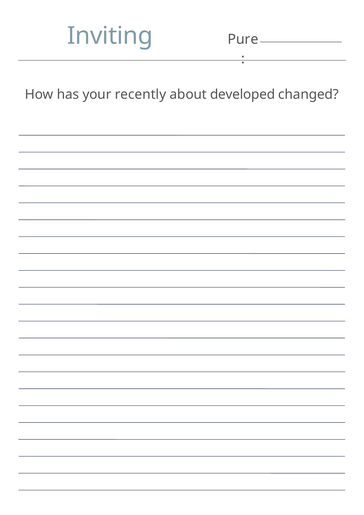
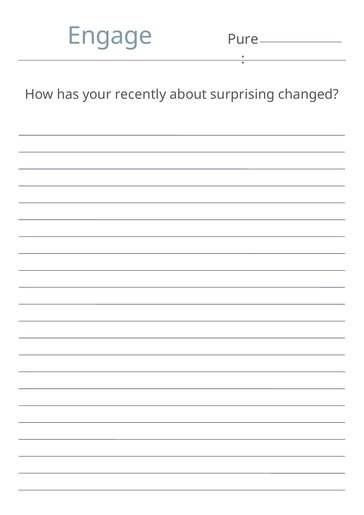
Inviting: Inviting -> Engage (110, 36)
developed: developed -> surprising (242, 94)
